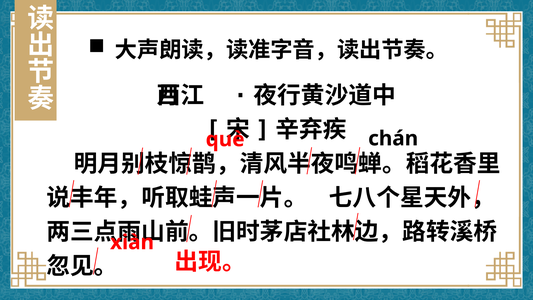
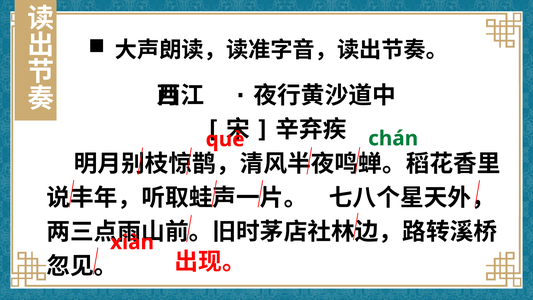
chán colour: black -> green (393, 138)
